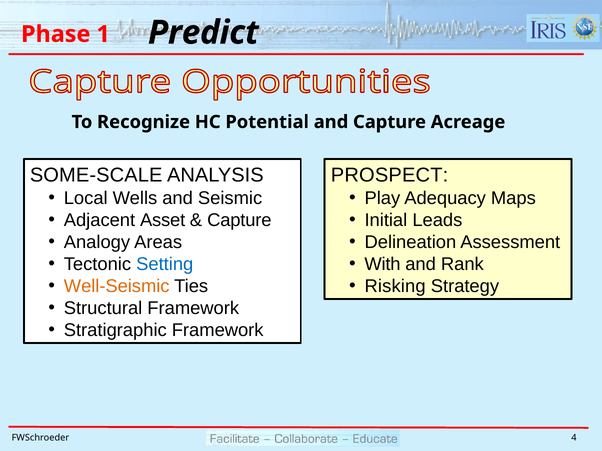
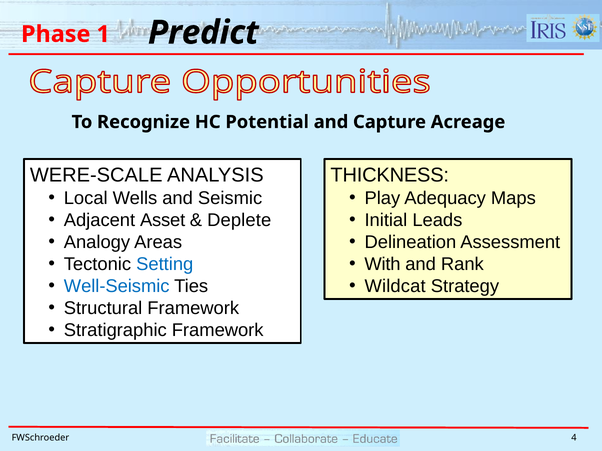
SOME-SCALE: SOME-SCALE -> WERE-SCALE (96, 175)
PROSPECT: PROSPECT -> THICKNESS (390, 175)
Capture: Capture -> Deplete (239, 220)
Well-Seismic colour: orange -> blue (117, 287)
Risking: Risking -> Wildcat (395, 287)
